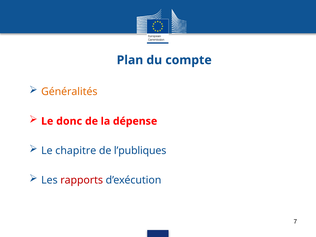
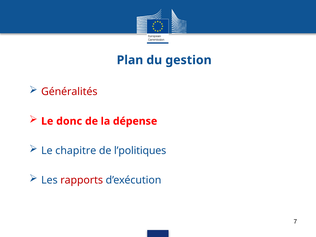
compte: compte -> gestion (188, 60)
Généralités colour: orange -> red (69, 92)
l’publiques: l’publiques -> l’politiques (140, 151)
